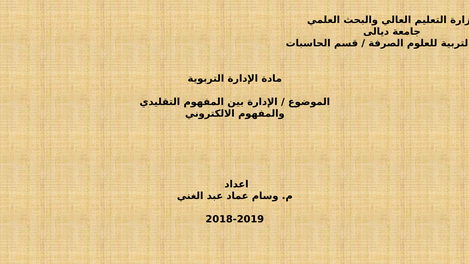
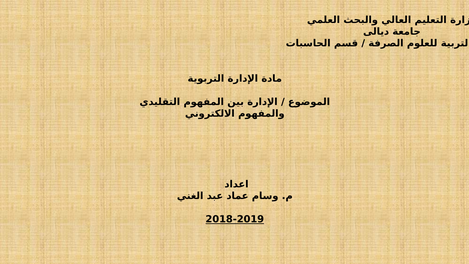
2018-2019 underline: none -> present (235, 219)
